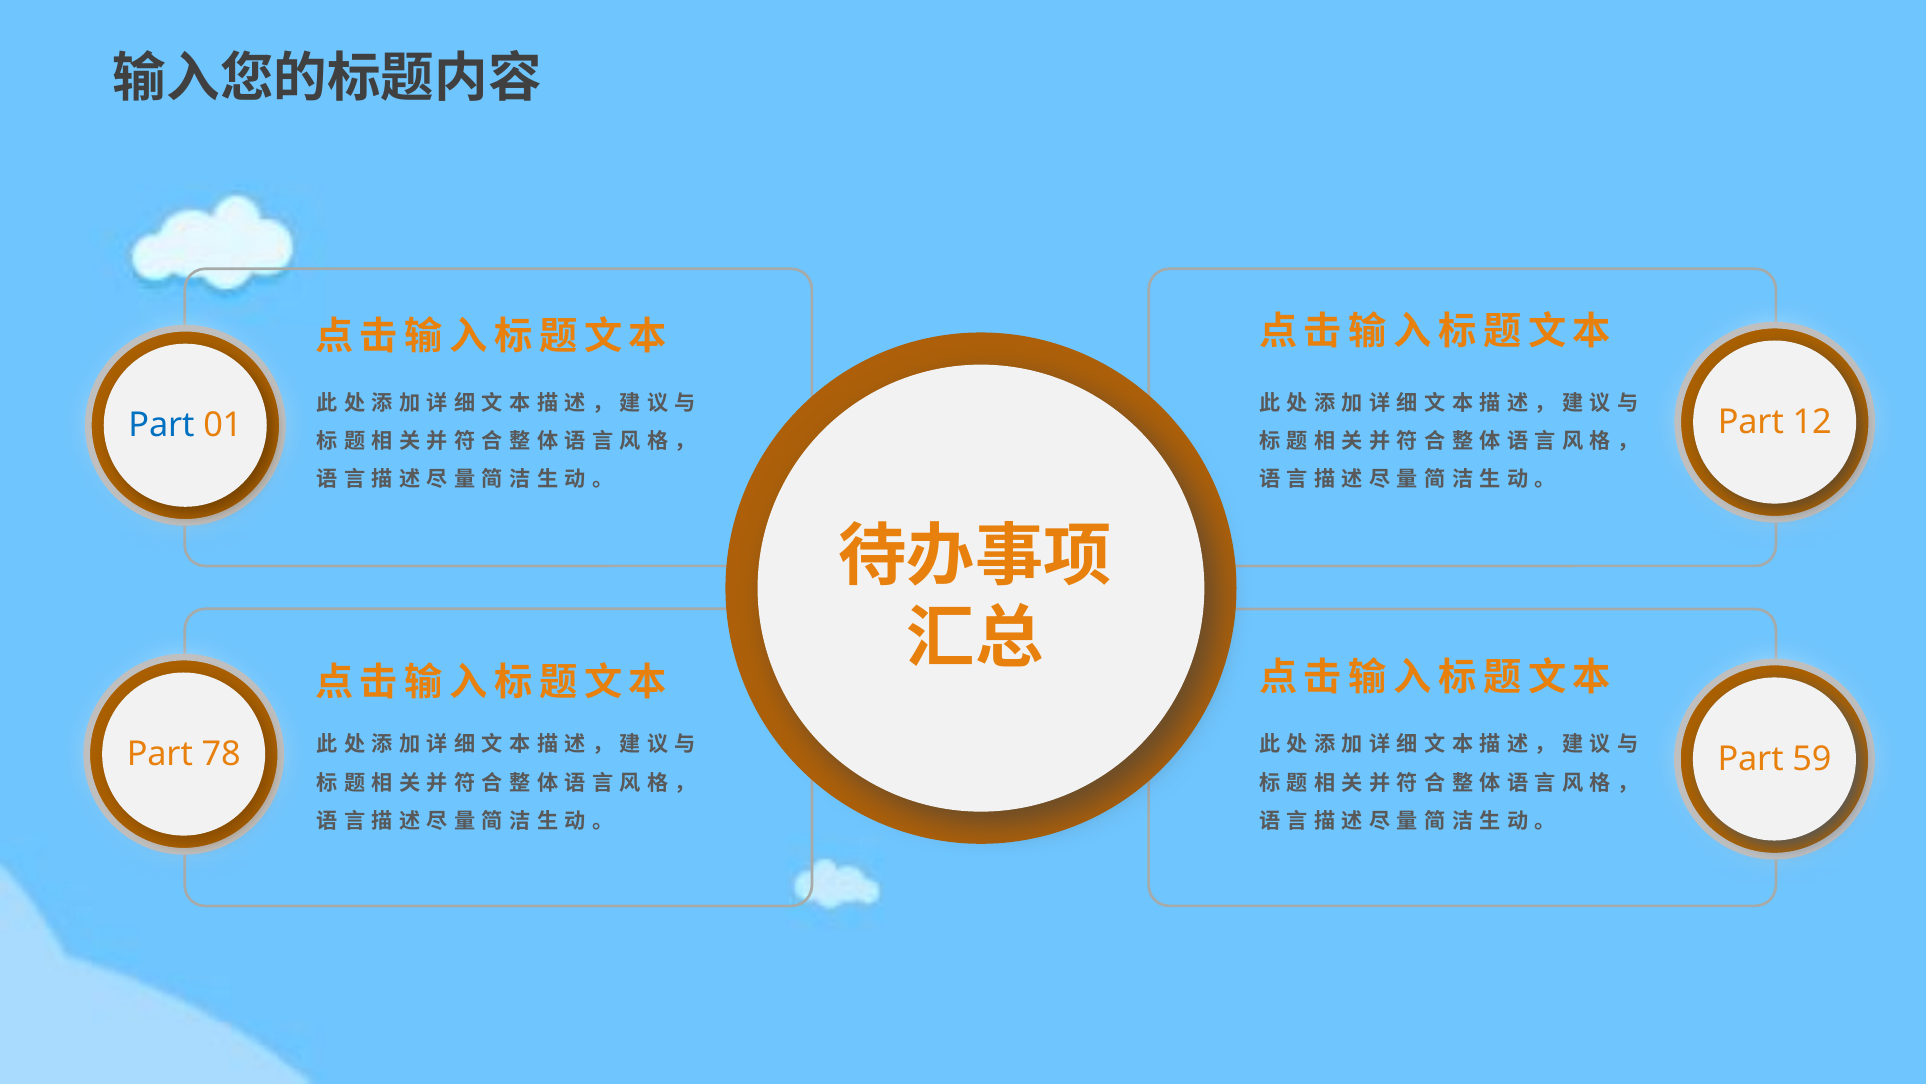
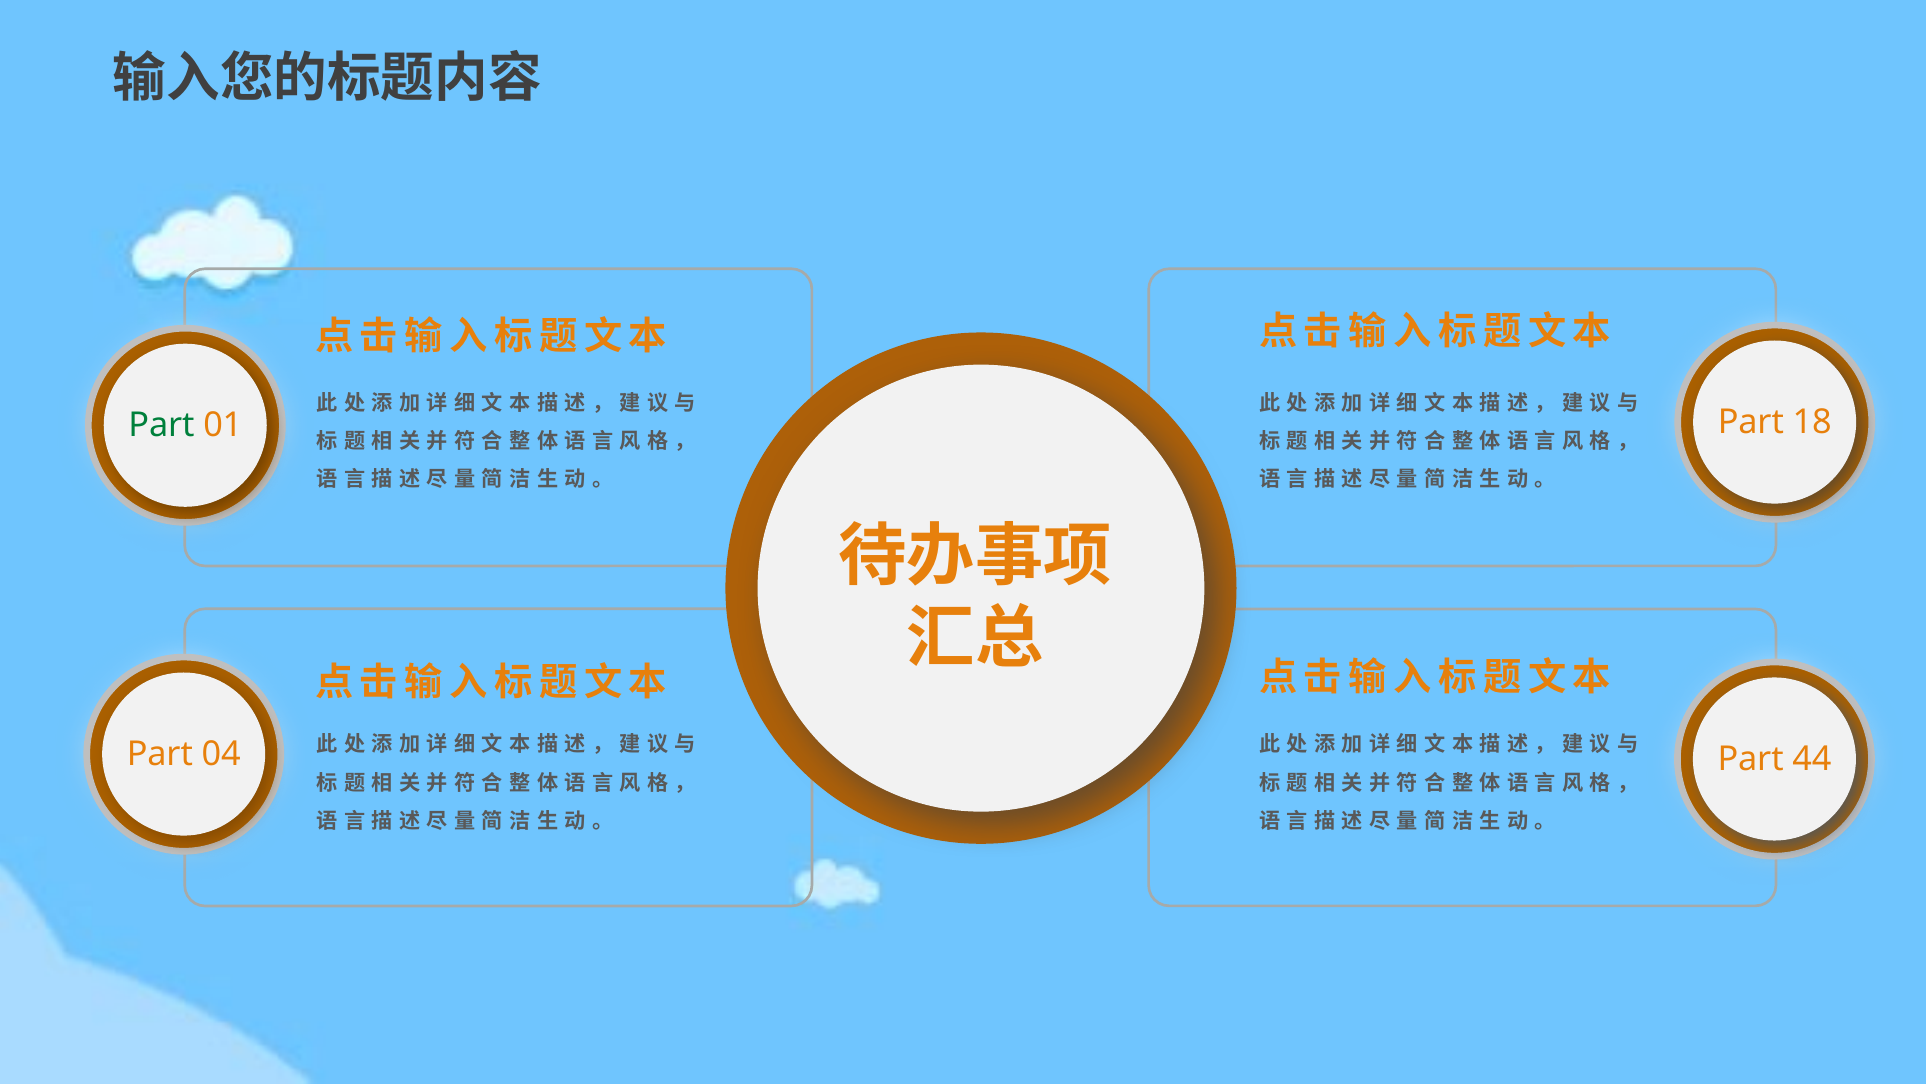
12: 12 -> 18 (1812, 422)
Part colour: blue -> green (162, 425)
78: 78 -> 04 (221, 753)
59: 59 -> 44 (1812, 758)
